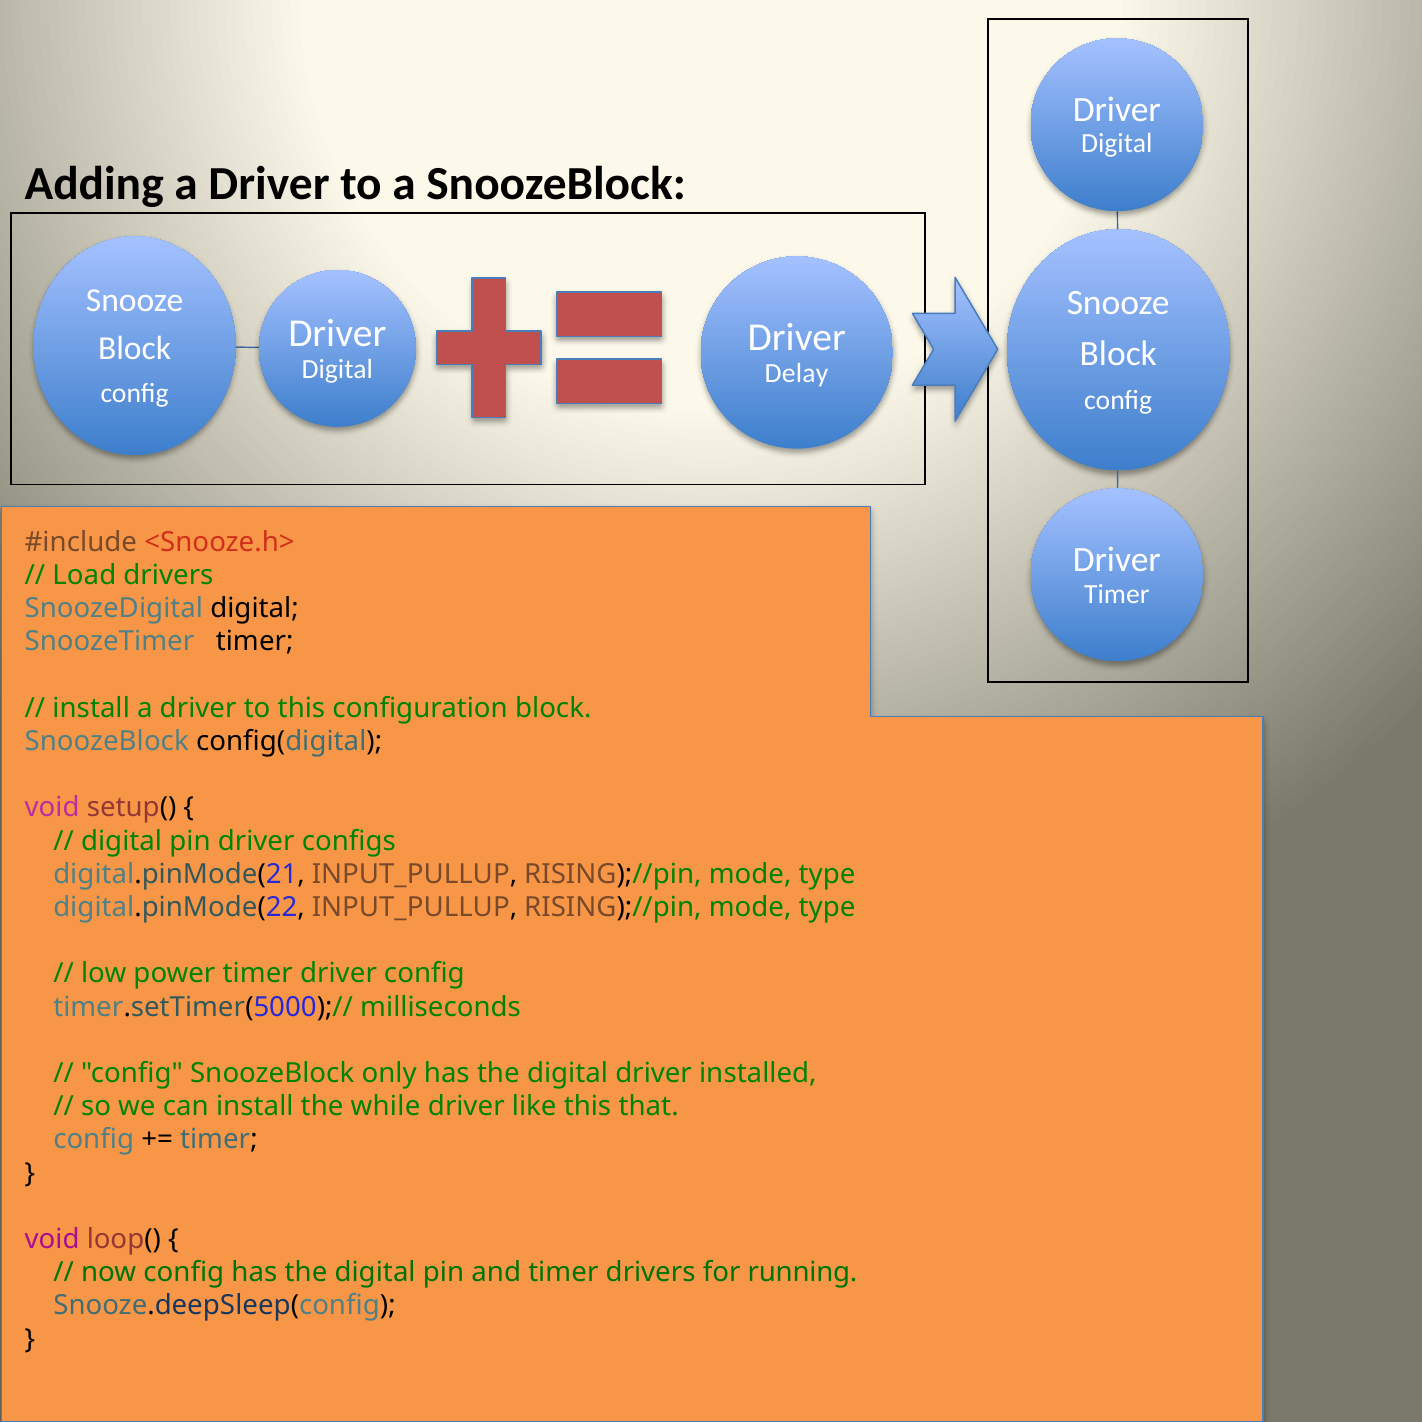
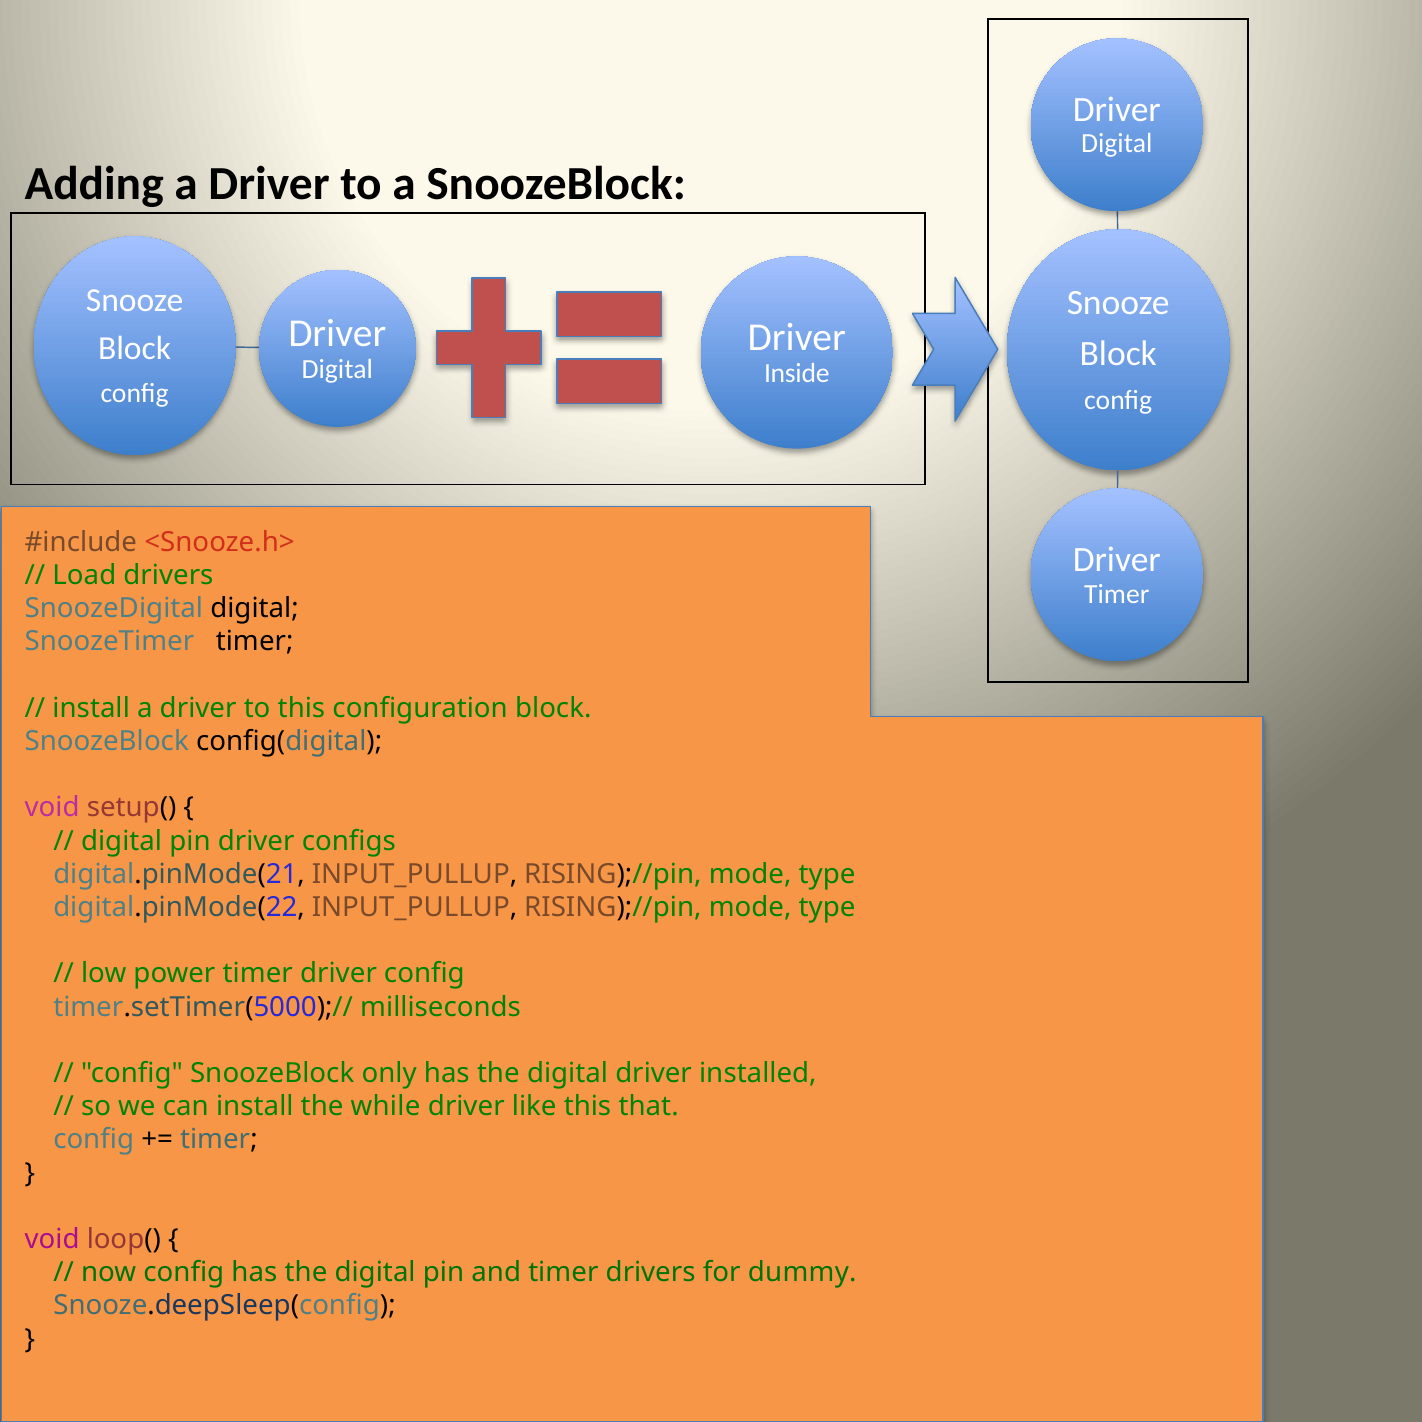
Delay: Delay -> Inside (797, 374)
running: running -> dummy (802, 1273)
